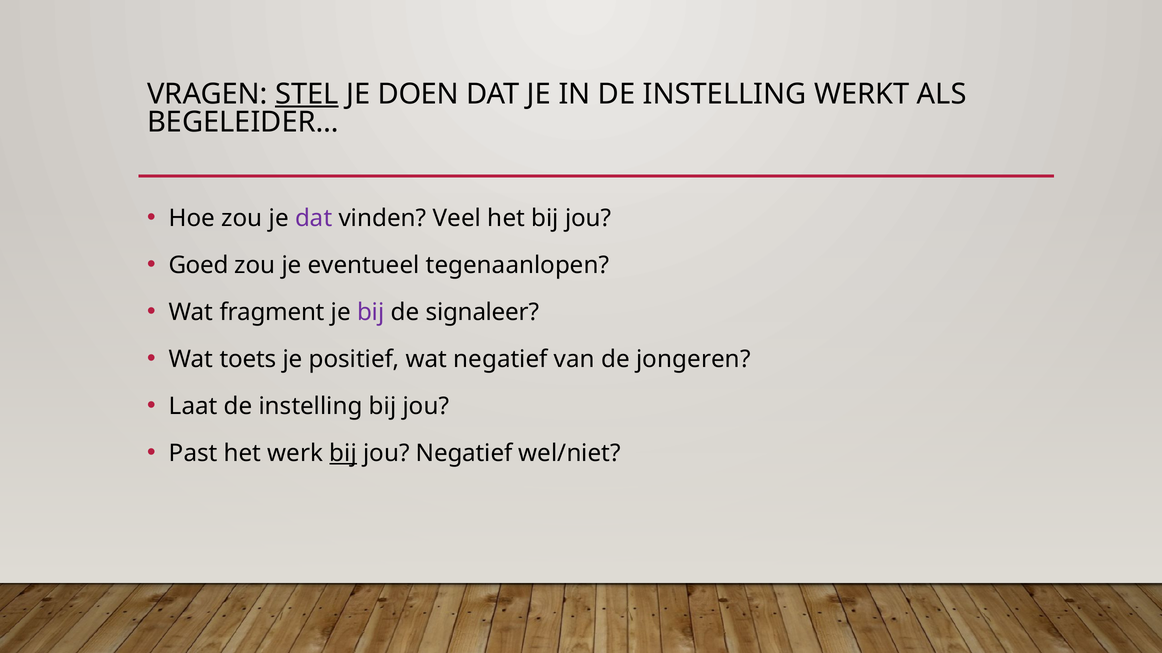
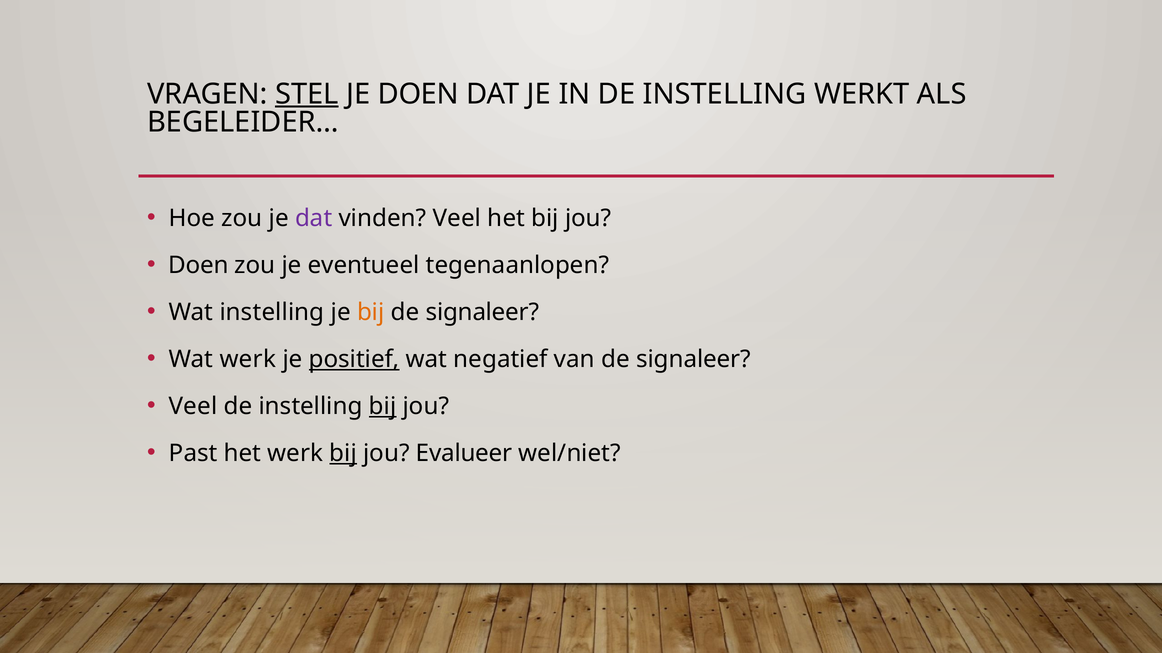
Goed: Goed -> Doen (199, 266)
Wat fragment: fragment -> instelling (272, 313)
bij colour: purple -> orange (371, 313)
Wat toets: toets -> werk (248, 360)
positief underline: none -> present (354, 360)
van de jongeren: jongeren -> signaleer (693, 360)
Laat: Laat -> Veel (193, 407)
bij underline: none -> present (383, 407)
jou Negatief: Negatief -> Evalueer (464, 454)
